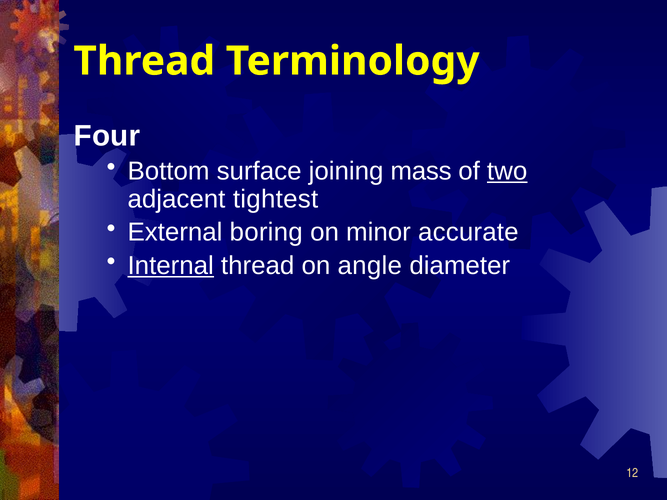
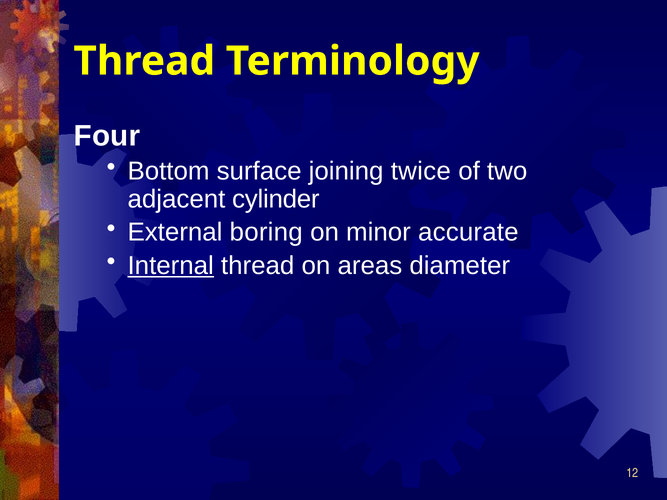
mass: mass -> twice (421, 171)
two underline: present -> none (507, 171)
tightest: tightest -> cylinder (276, 199)
angle: angle -> areas (370, 266)
